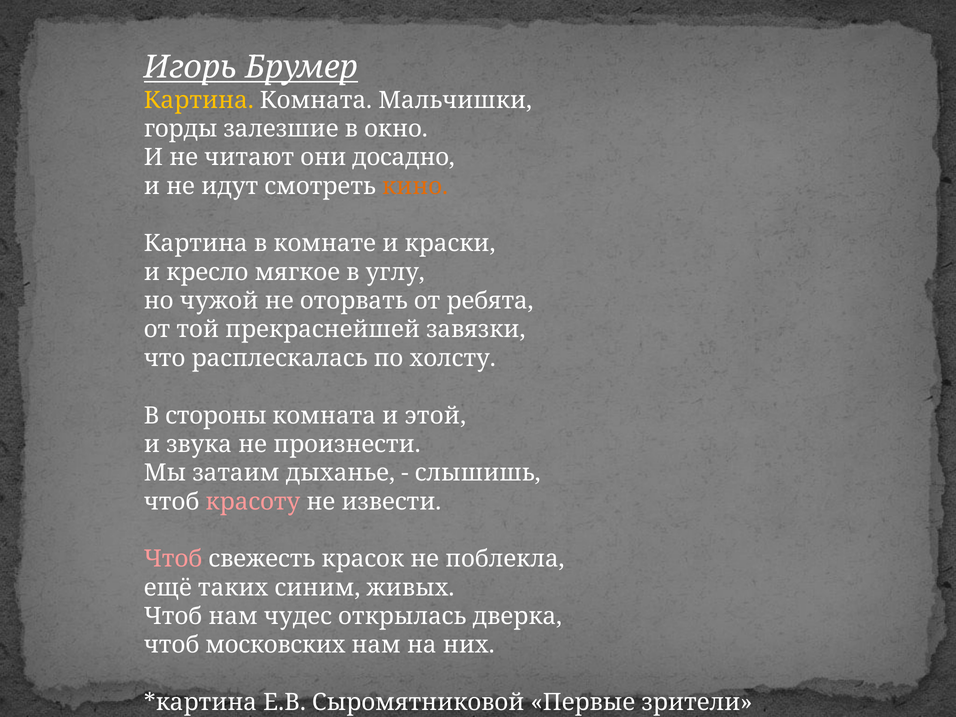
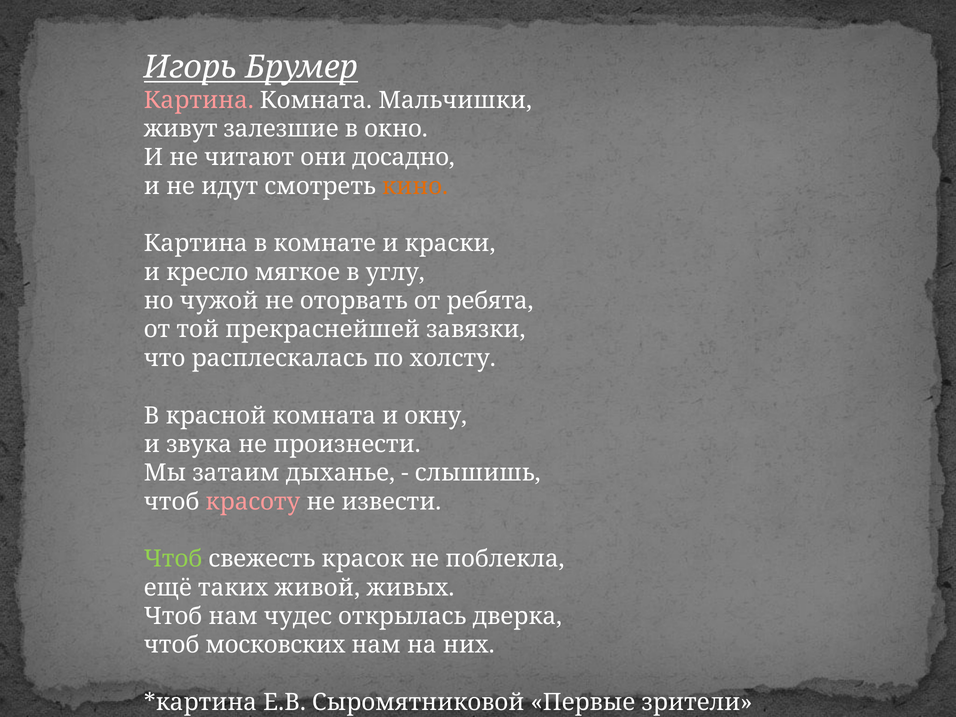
Картина colour: yellow -> pink (199, 100)
горды: горды -> живут (181, 129)
стороны: стороны -> красной (216, 416)
этой: этой -> окну (436, 416)
Чтоб colour: pink -> light green (173, 559)
синим: синим -> живой (317, 588)
